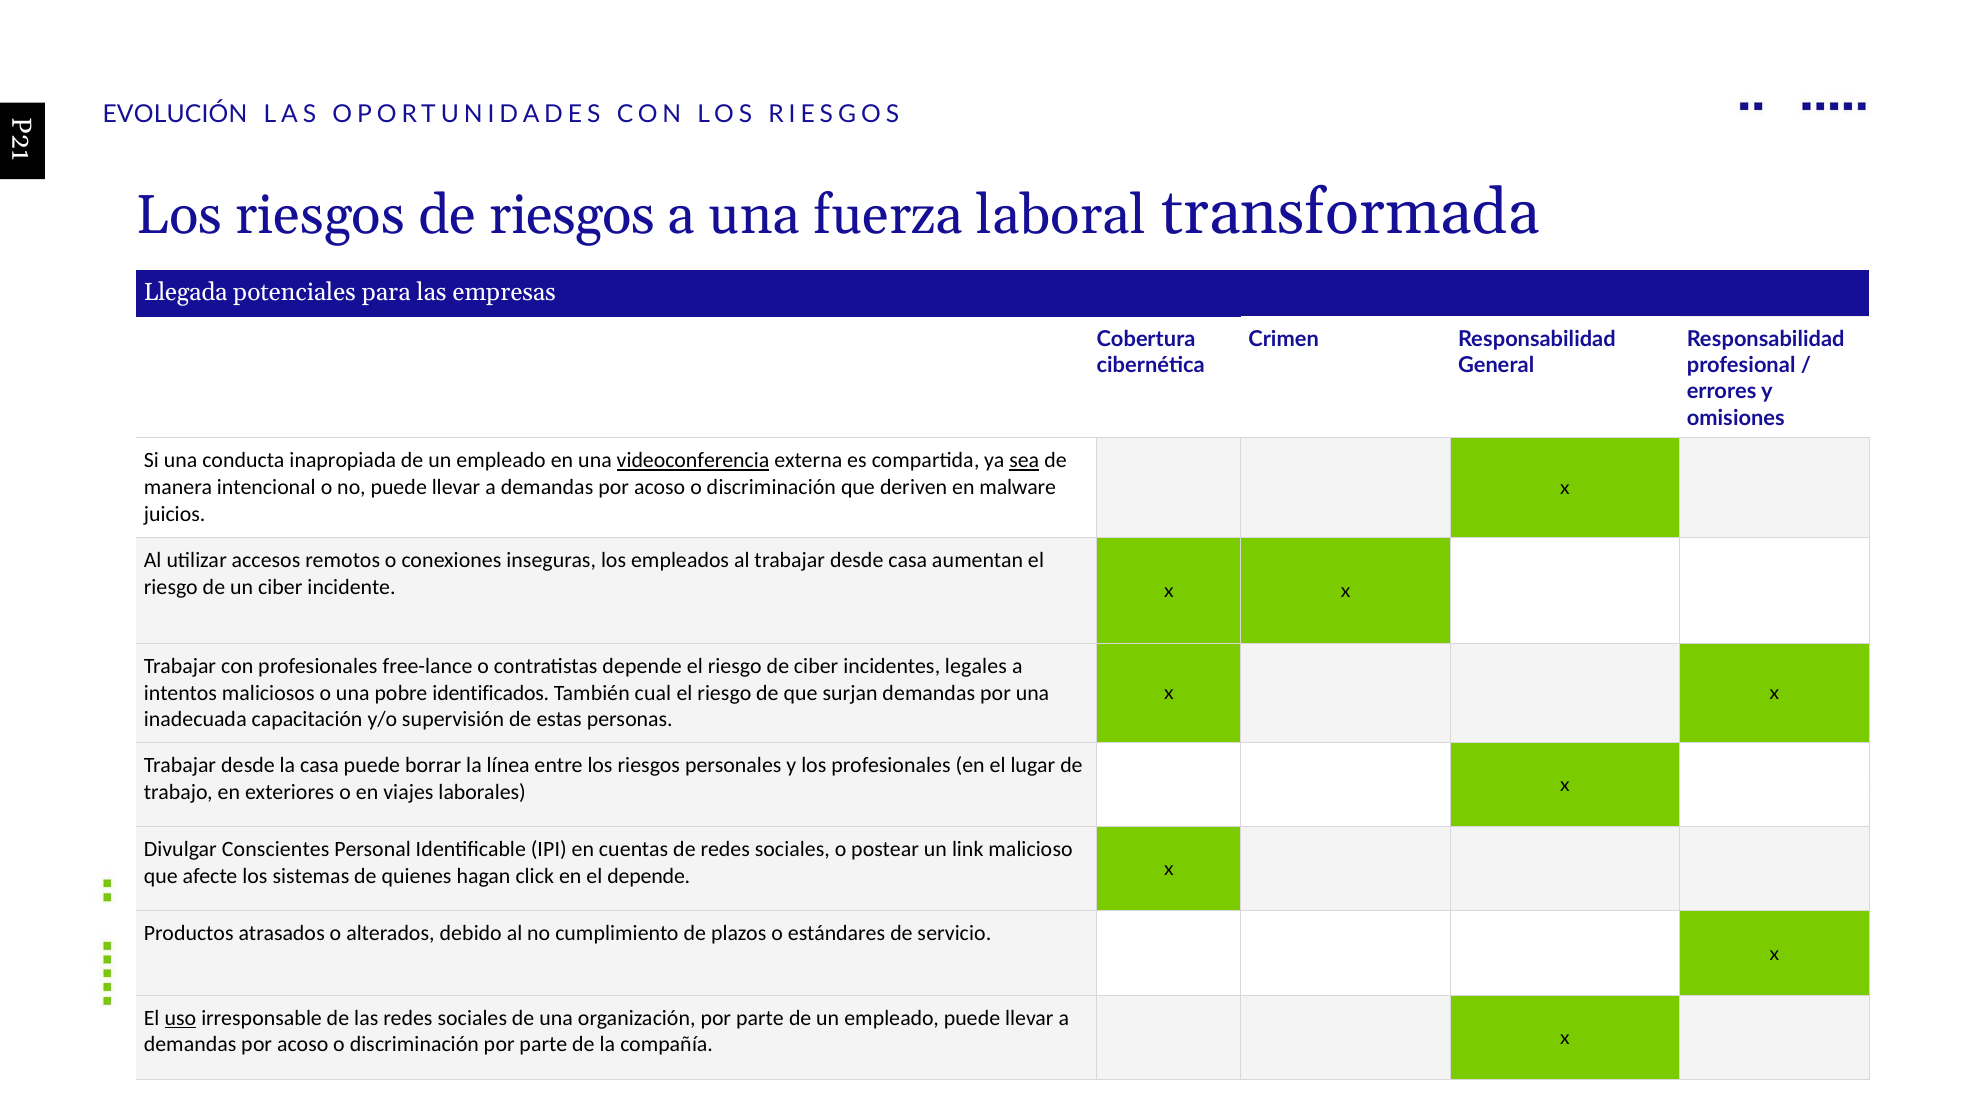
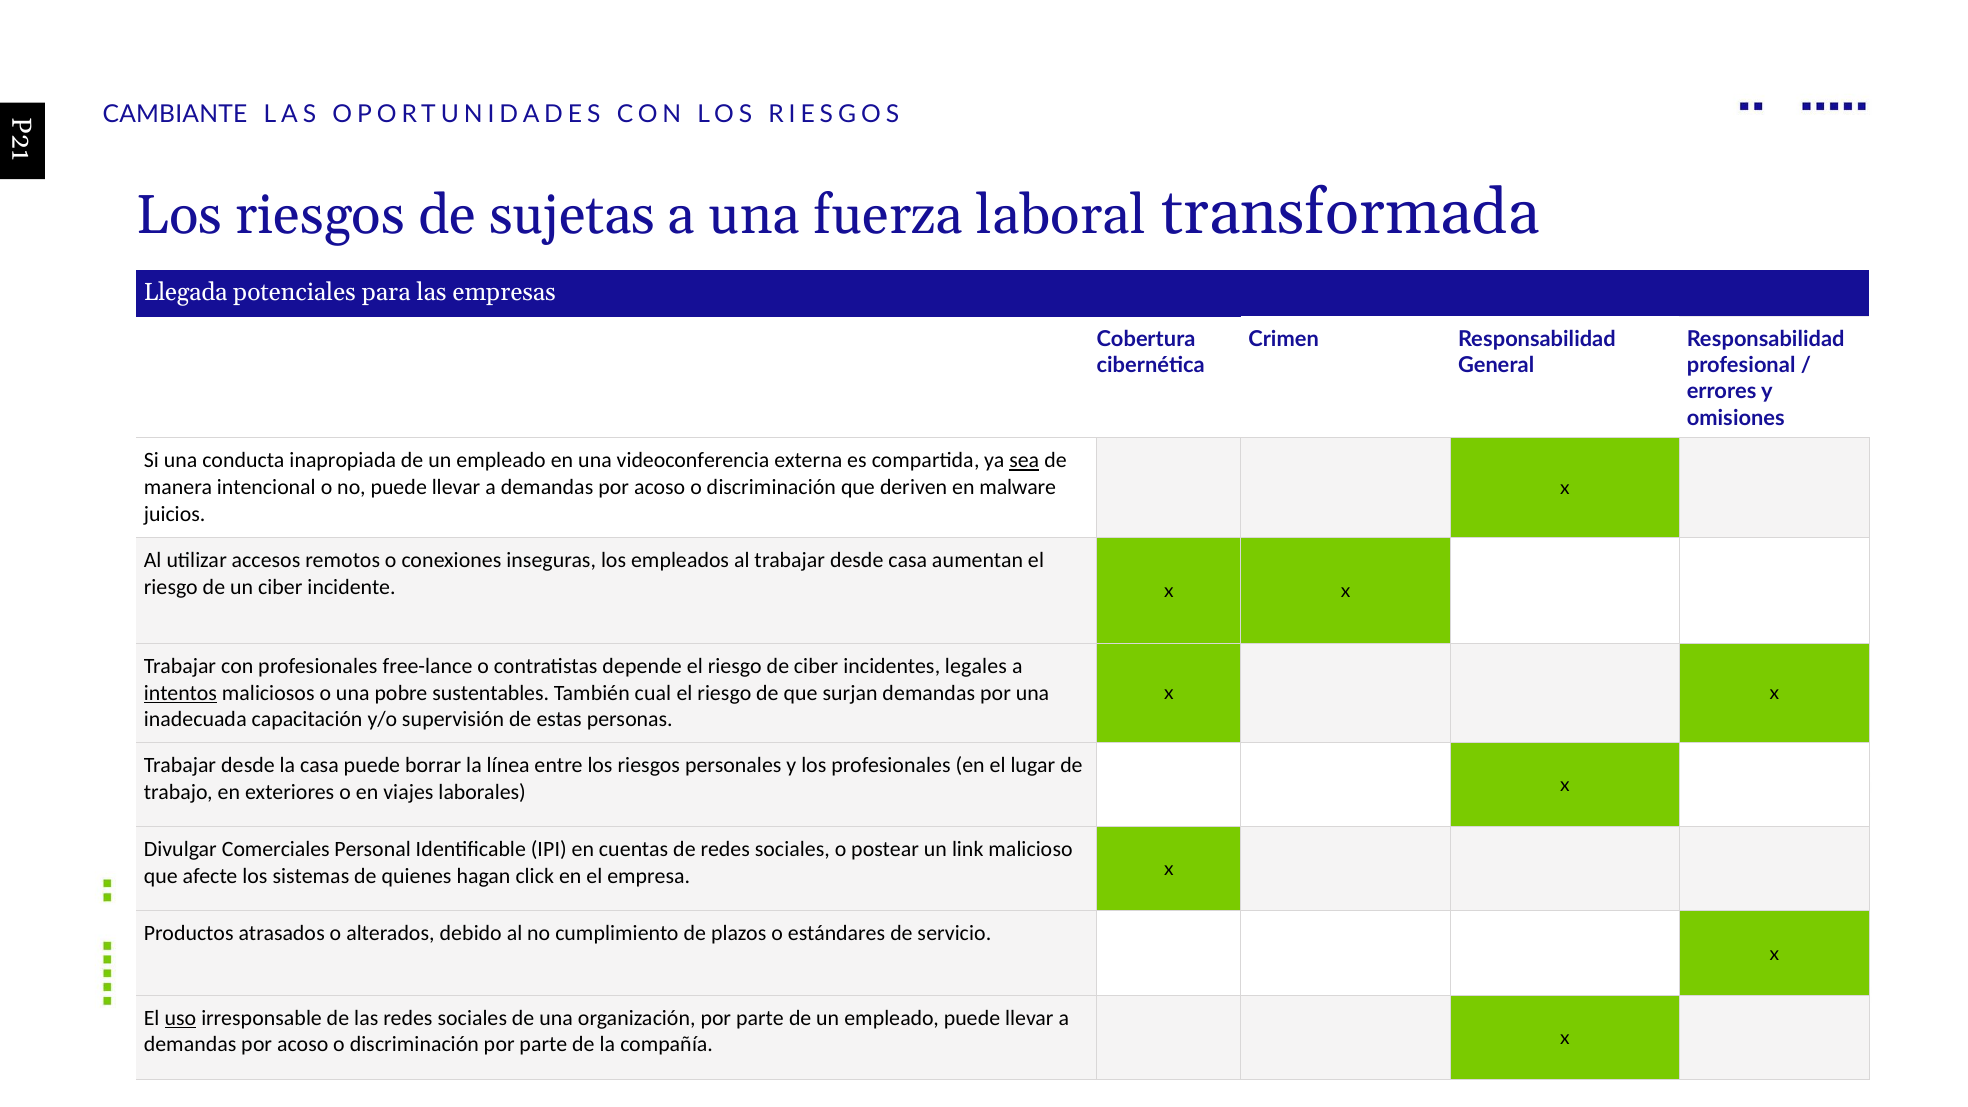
EVOLUCIÓN: EVOLUCIÓN -> CAMBIANTE (175, 115)
de riesgos: riesgos -> sujetas (572, 215)
videoconferencia underline: present -> none (693, 461)
intentos underline: none -> present (180, 693)
identificados: identificados -> sustentables (491, 693)
Conscientes: Conscientes -> Comerciales (276, 849)
el depende: depende -> empresa (649, 876)
